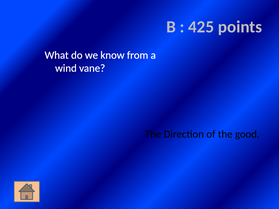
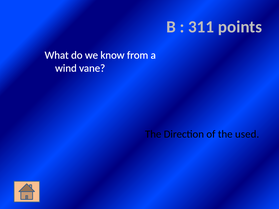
425: 425 -> 311 (201, 27)
good: good -> used (247, 134)
